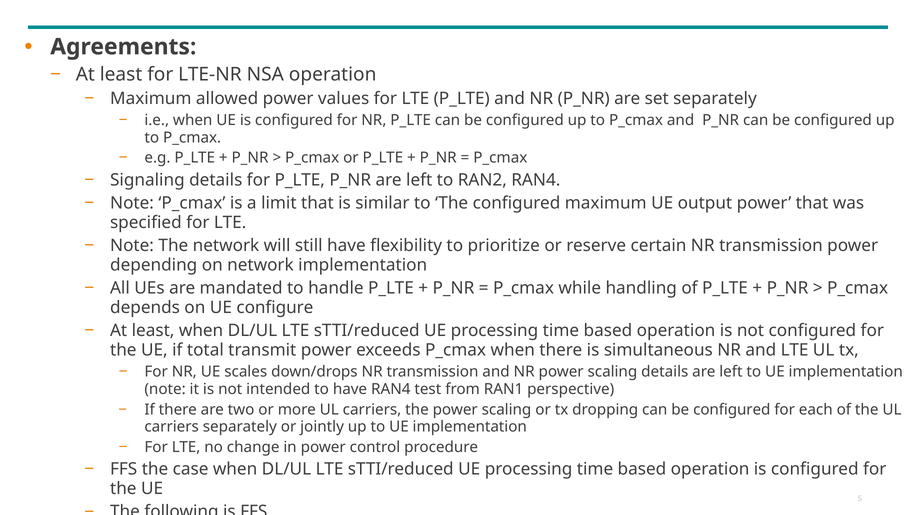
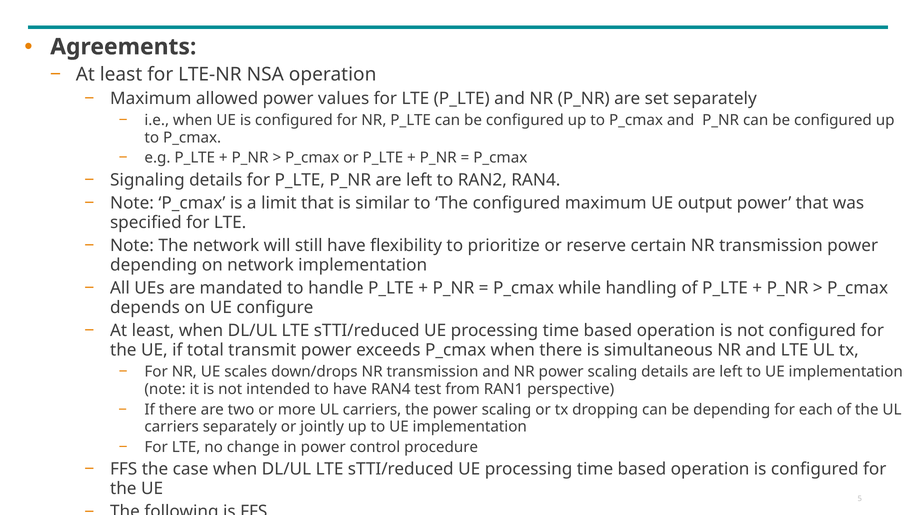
dropping can be configured: configured -> depending (732, 410)
